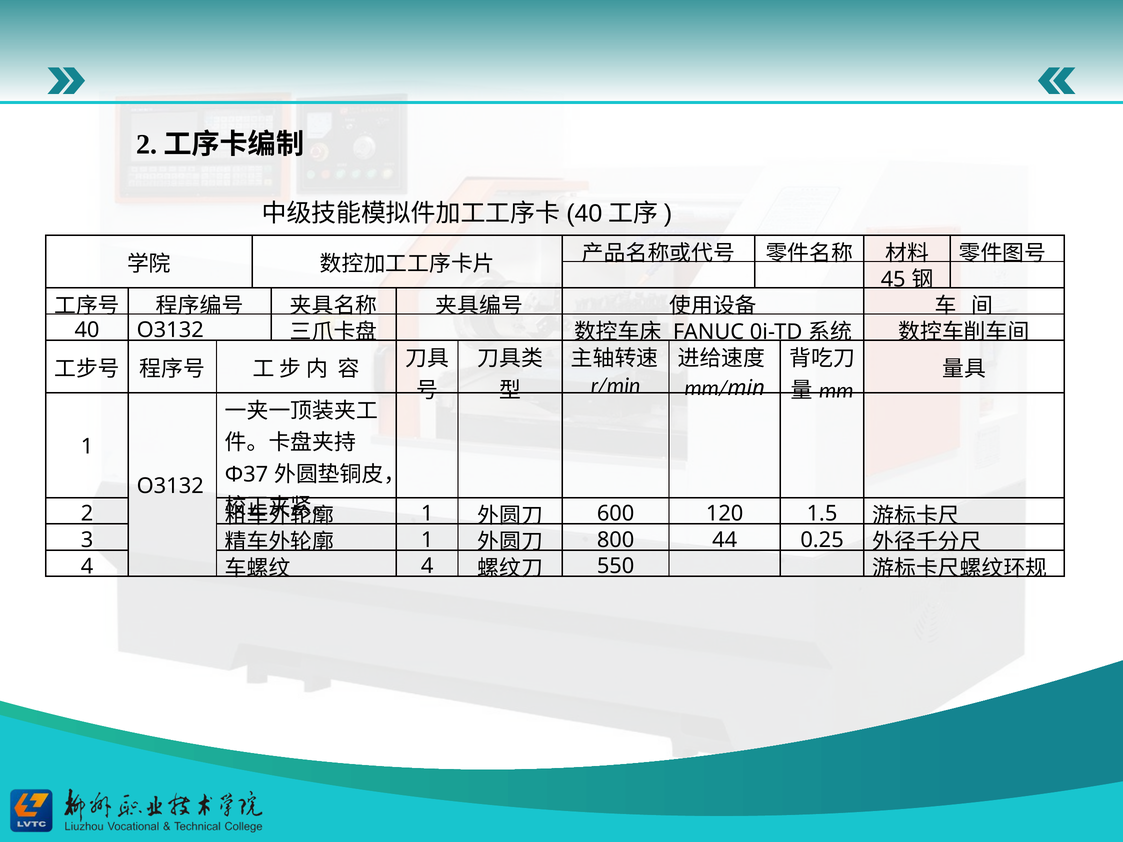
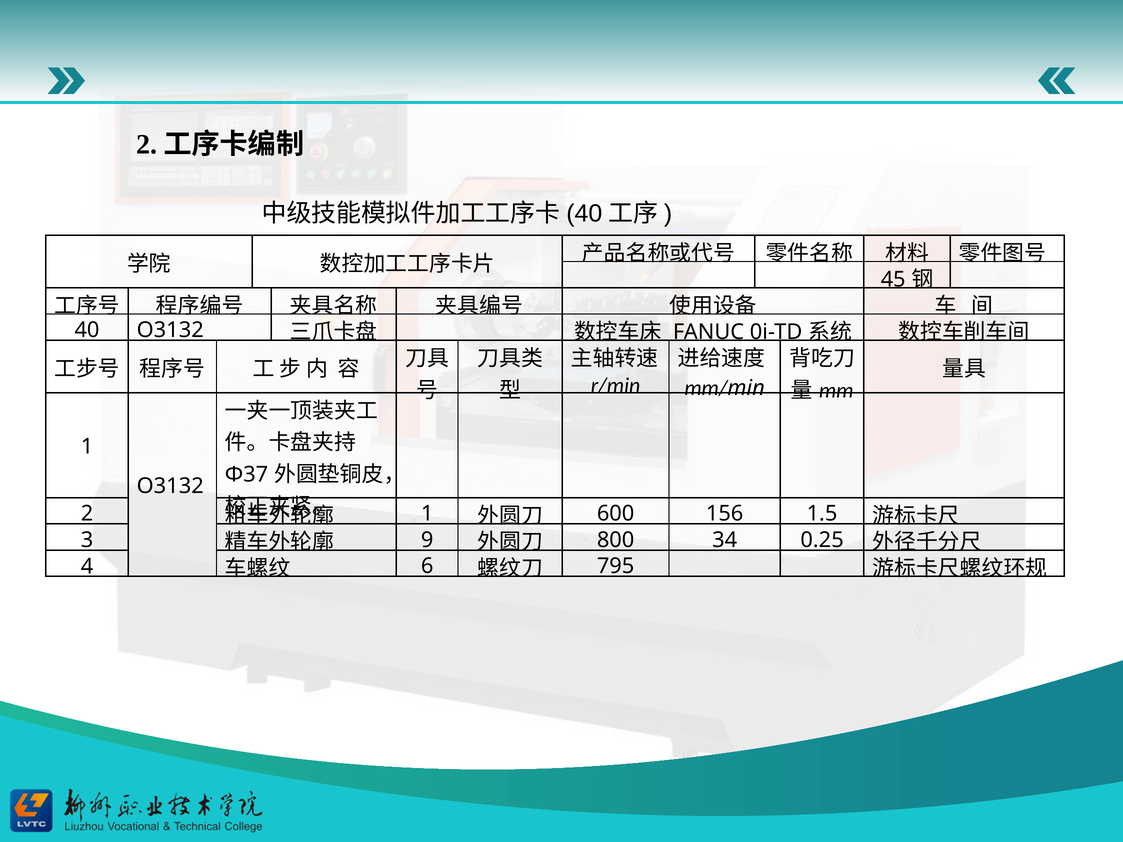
120: 120 -> 156 (725, 514)
1: 1 -> 9 (427, 540)
44: 44 -> 34 (725, 540)
4: 4 -> 6 (427, 566)
550: 550 -> 795 (616, 566)
